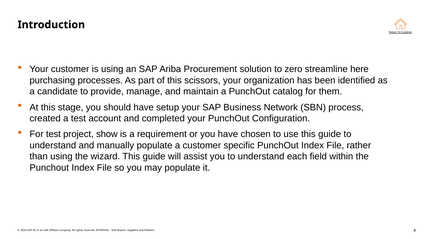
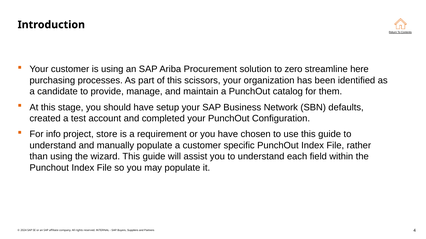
process: process -> defaults (346, 108)
For test: test -> info (53, 135)
show: show -> store (107, 135)
